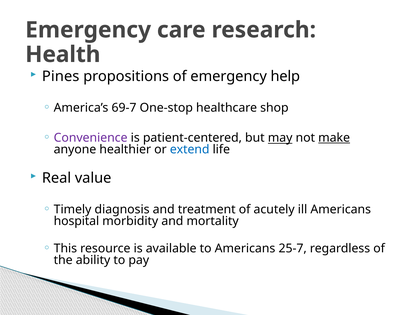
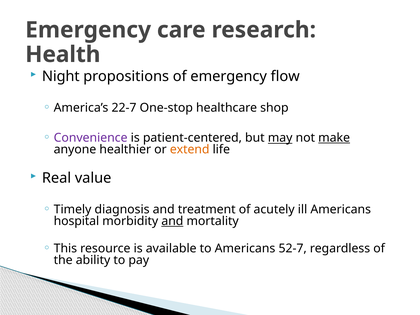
Pines: Pines -> Night (61, 76)
help: help -> flow (285, 76)
69-7: 69-7 -> 22-7 (124, 108)
extend colour: blue -> orange (190, 149)
and underline: none -> present (172, 221)
25-7: 25-7 -> 52-7 (293, 248)
